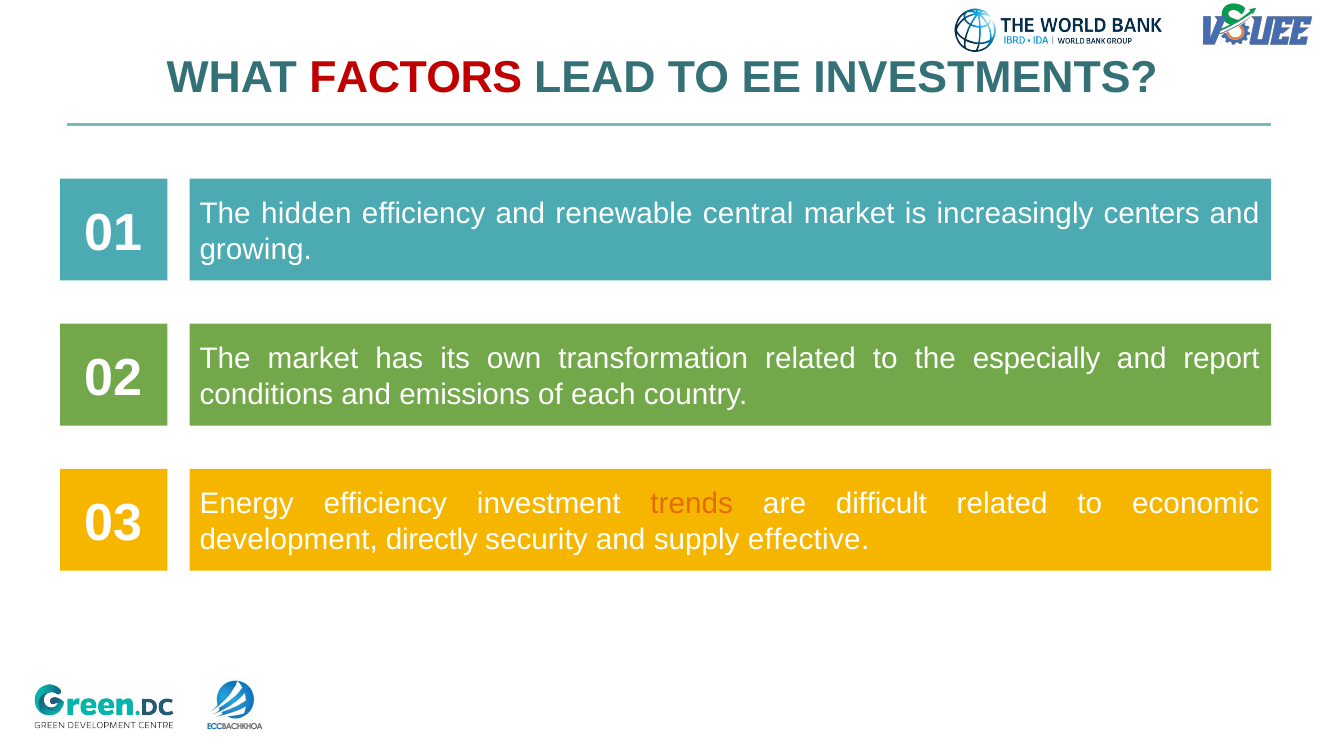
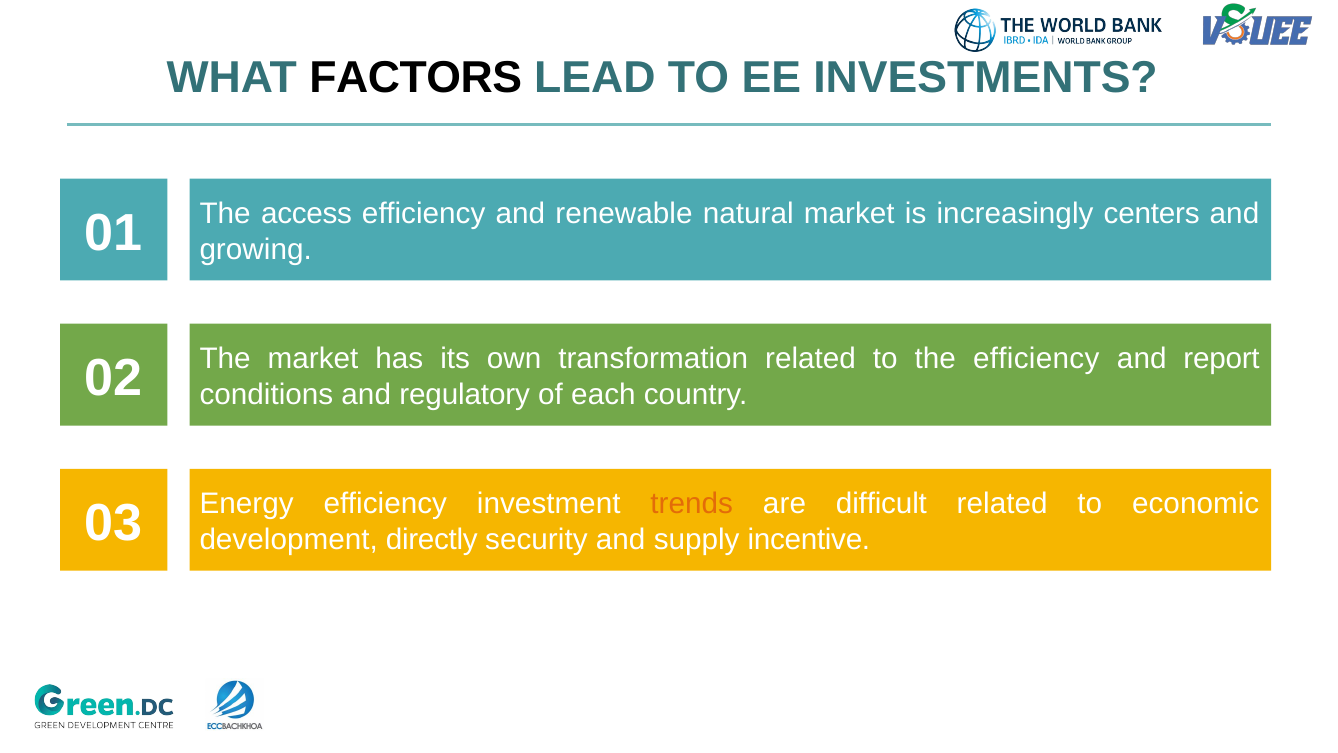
FACTORS colour: red -> black (416, 78)
hidden: hidden -> access (307, 214)
central: central -> natural (748, 214)
the especially: especially -> efficiency (1036, 359)
emissions: emissions -> regulatory (465, 394)
effective: effective -> incentive (809, 539)
